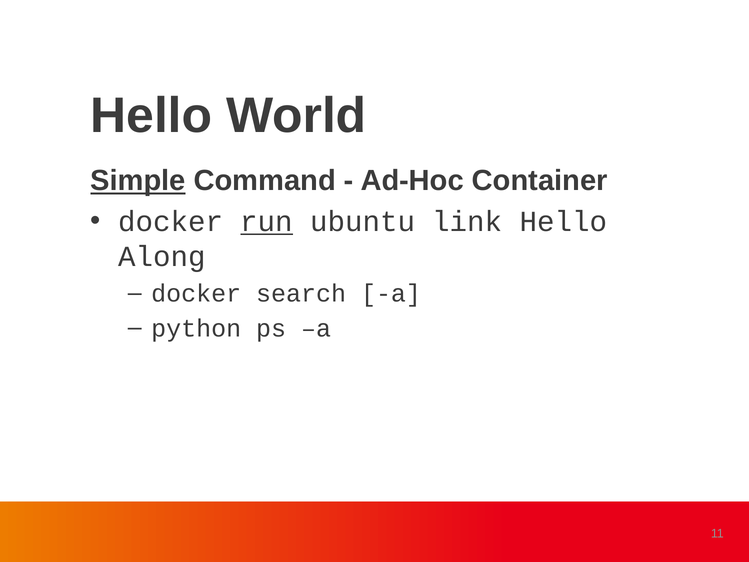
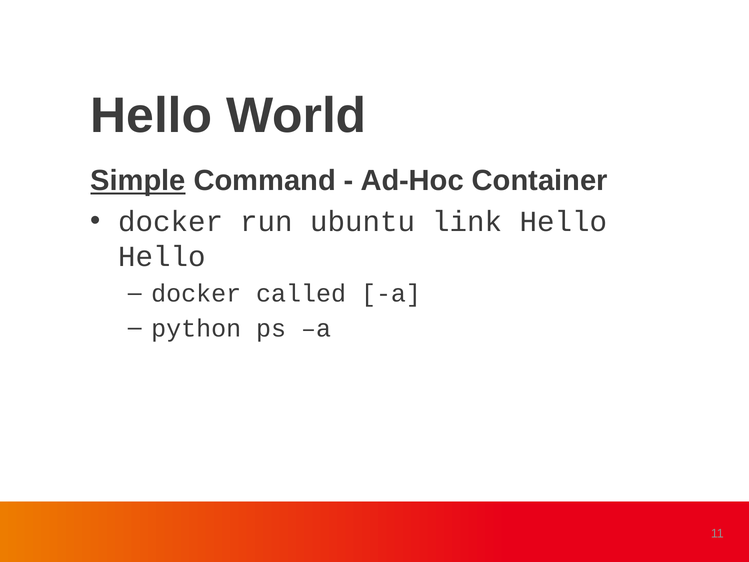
run underline: present -> none (267, 222)
Along: Along -> Hello (162, 256)
search: search -> called (301, 294)
